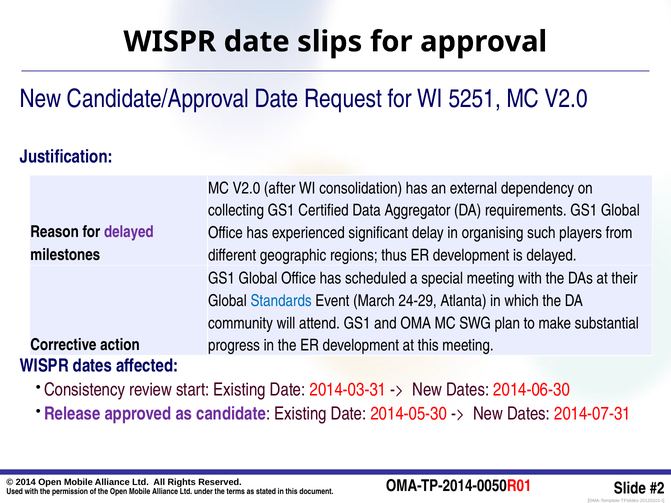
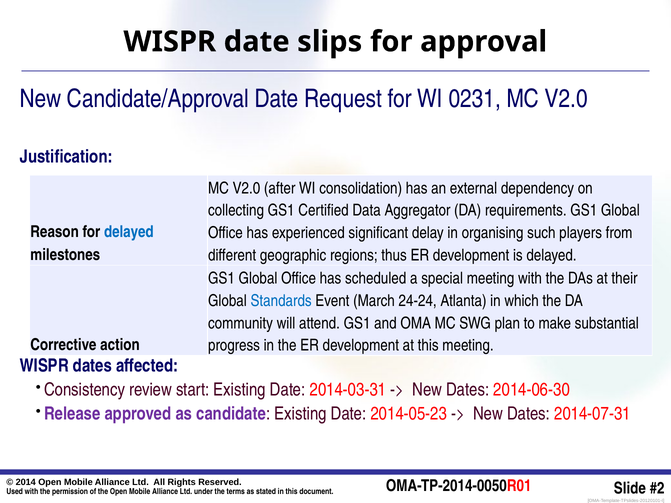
5251: 5251 -> 0231 (475, 99)
delayed colour: purple -> blue (129, 232)
24-29: 24-29 -> 24-24 (418, 301)
2014-05-30: 2014-05-30 -> 2014-05-23 (409, 414)
